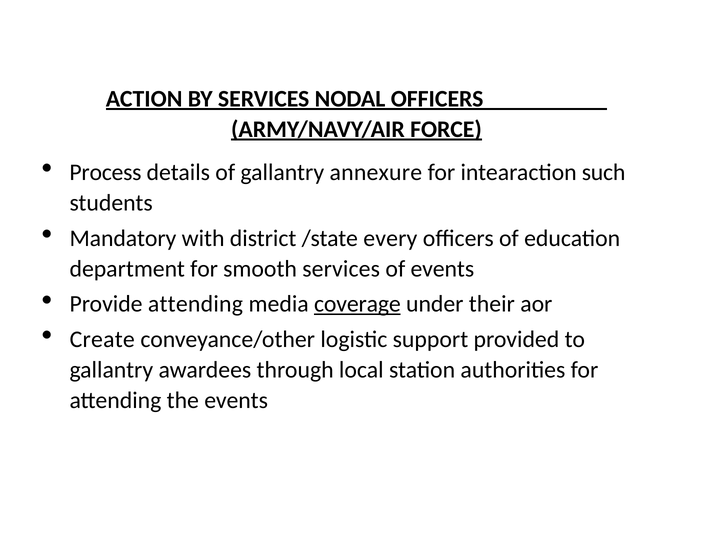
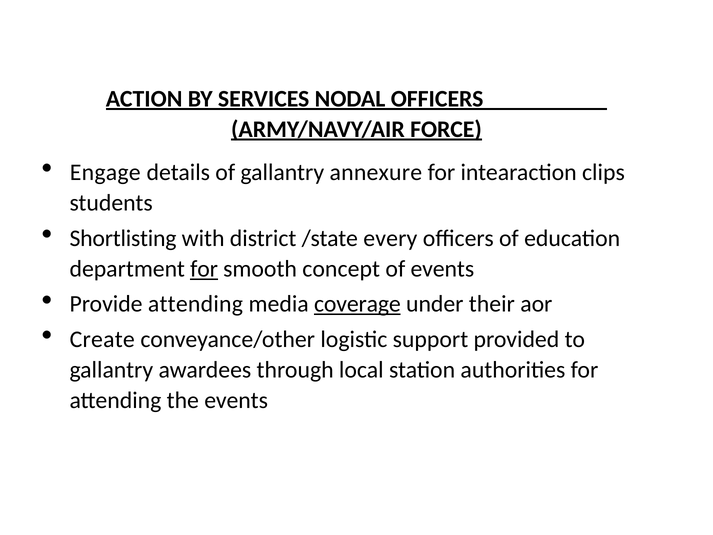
Process: Process -> Engage (105, 172)
such: such -> clips (603, 172)
Mandatory: Mandatory -> Shortlisting (123, 238)
for underline: none -> present (204, 269)
smooth services: services -> concept (341, 269)
